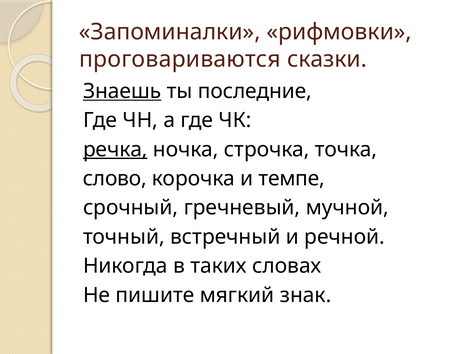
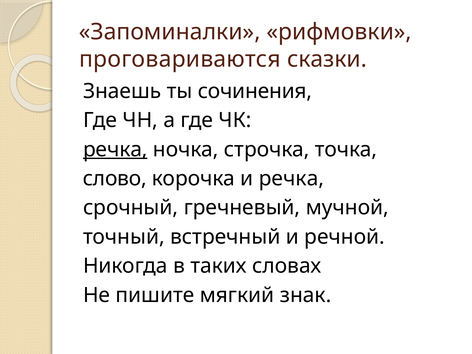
Знаешь underline: present -> none (122, 91)
последние: последние -> сочинения (255, 91)
и темпе: темпе -> речка (291, 179)
